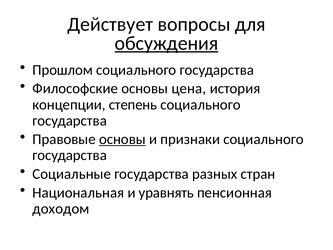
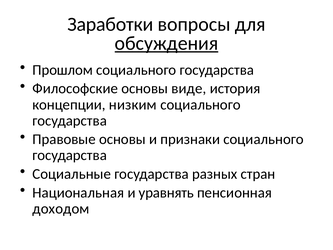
Действует: Действует -> Заработки (110, 24)
цена: цена -> виде (189, 89)
степень: степень -> низким (133, 105)
основы underline: present -> none (122, 139)
